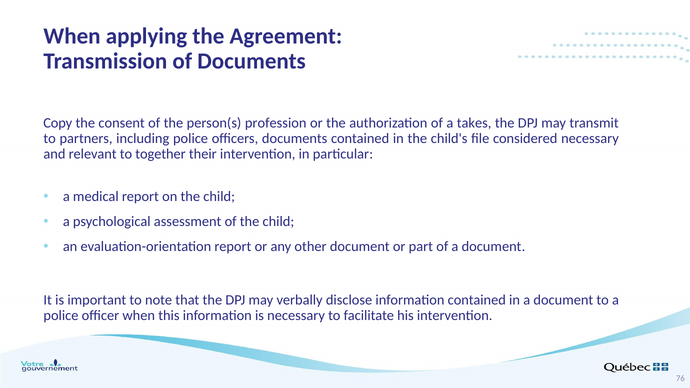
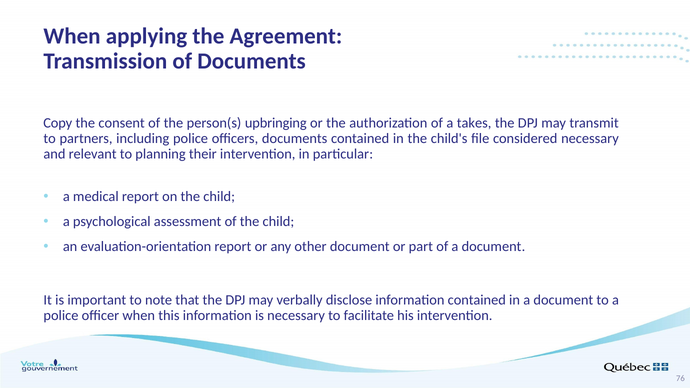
profession: profession -> upbringing (276, 123)
together: together -> planning (160, 154)
